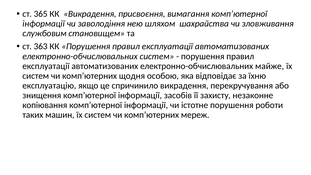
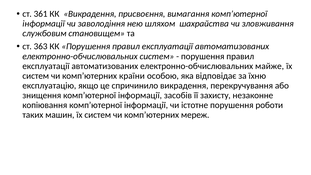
365: 365 -> 361 (41, 14)
щодня: щодня -> країни (132, 76)
